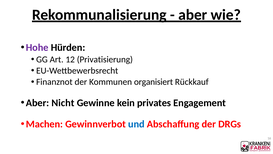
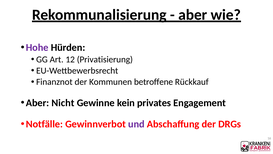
organisiert: organisiert -> betroffene (154, 82)
Machen: Machen -> Notfälle (44, 124)
und colour: blue -> purple (136, 124)
